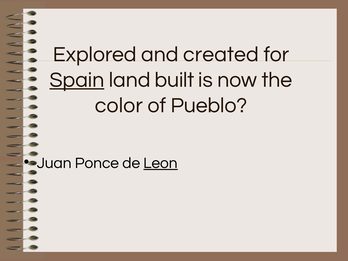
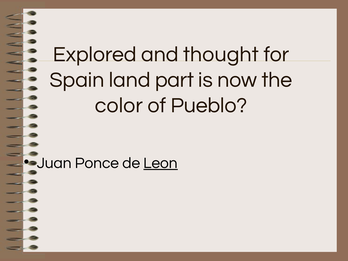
created: created -> thought (221, 54)
Spain underline: present -> none (77, 80)
built: built -> part (174, 80)
